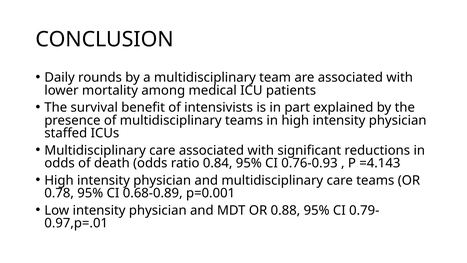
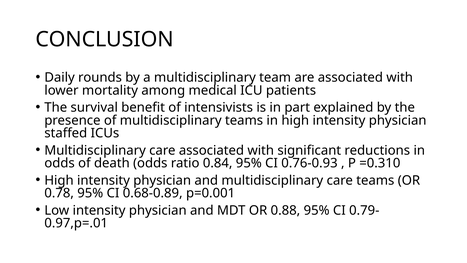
=4.143: =4.143 -> =0.310 (380, 163)
